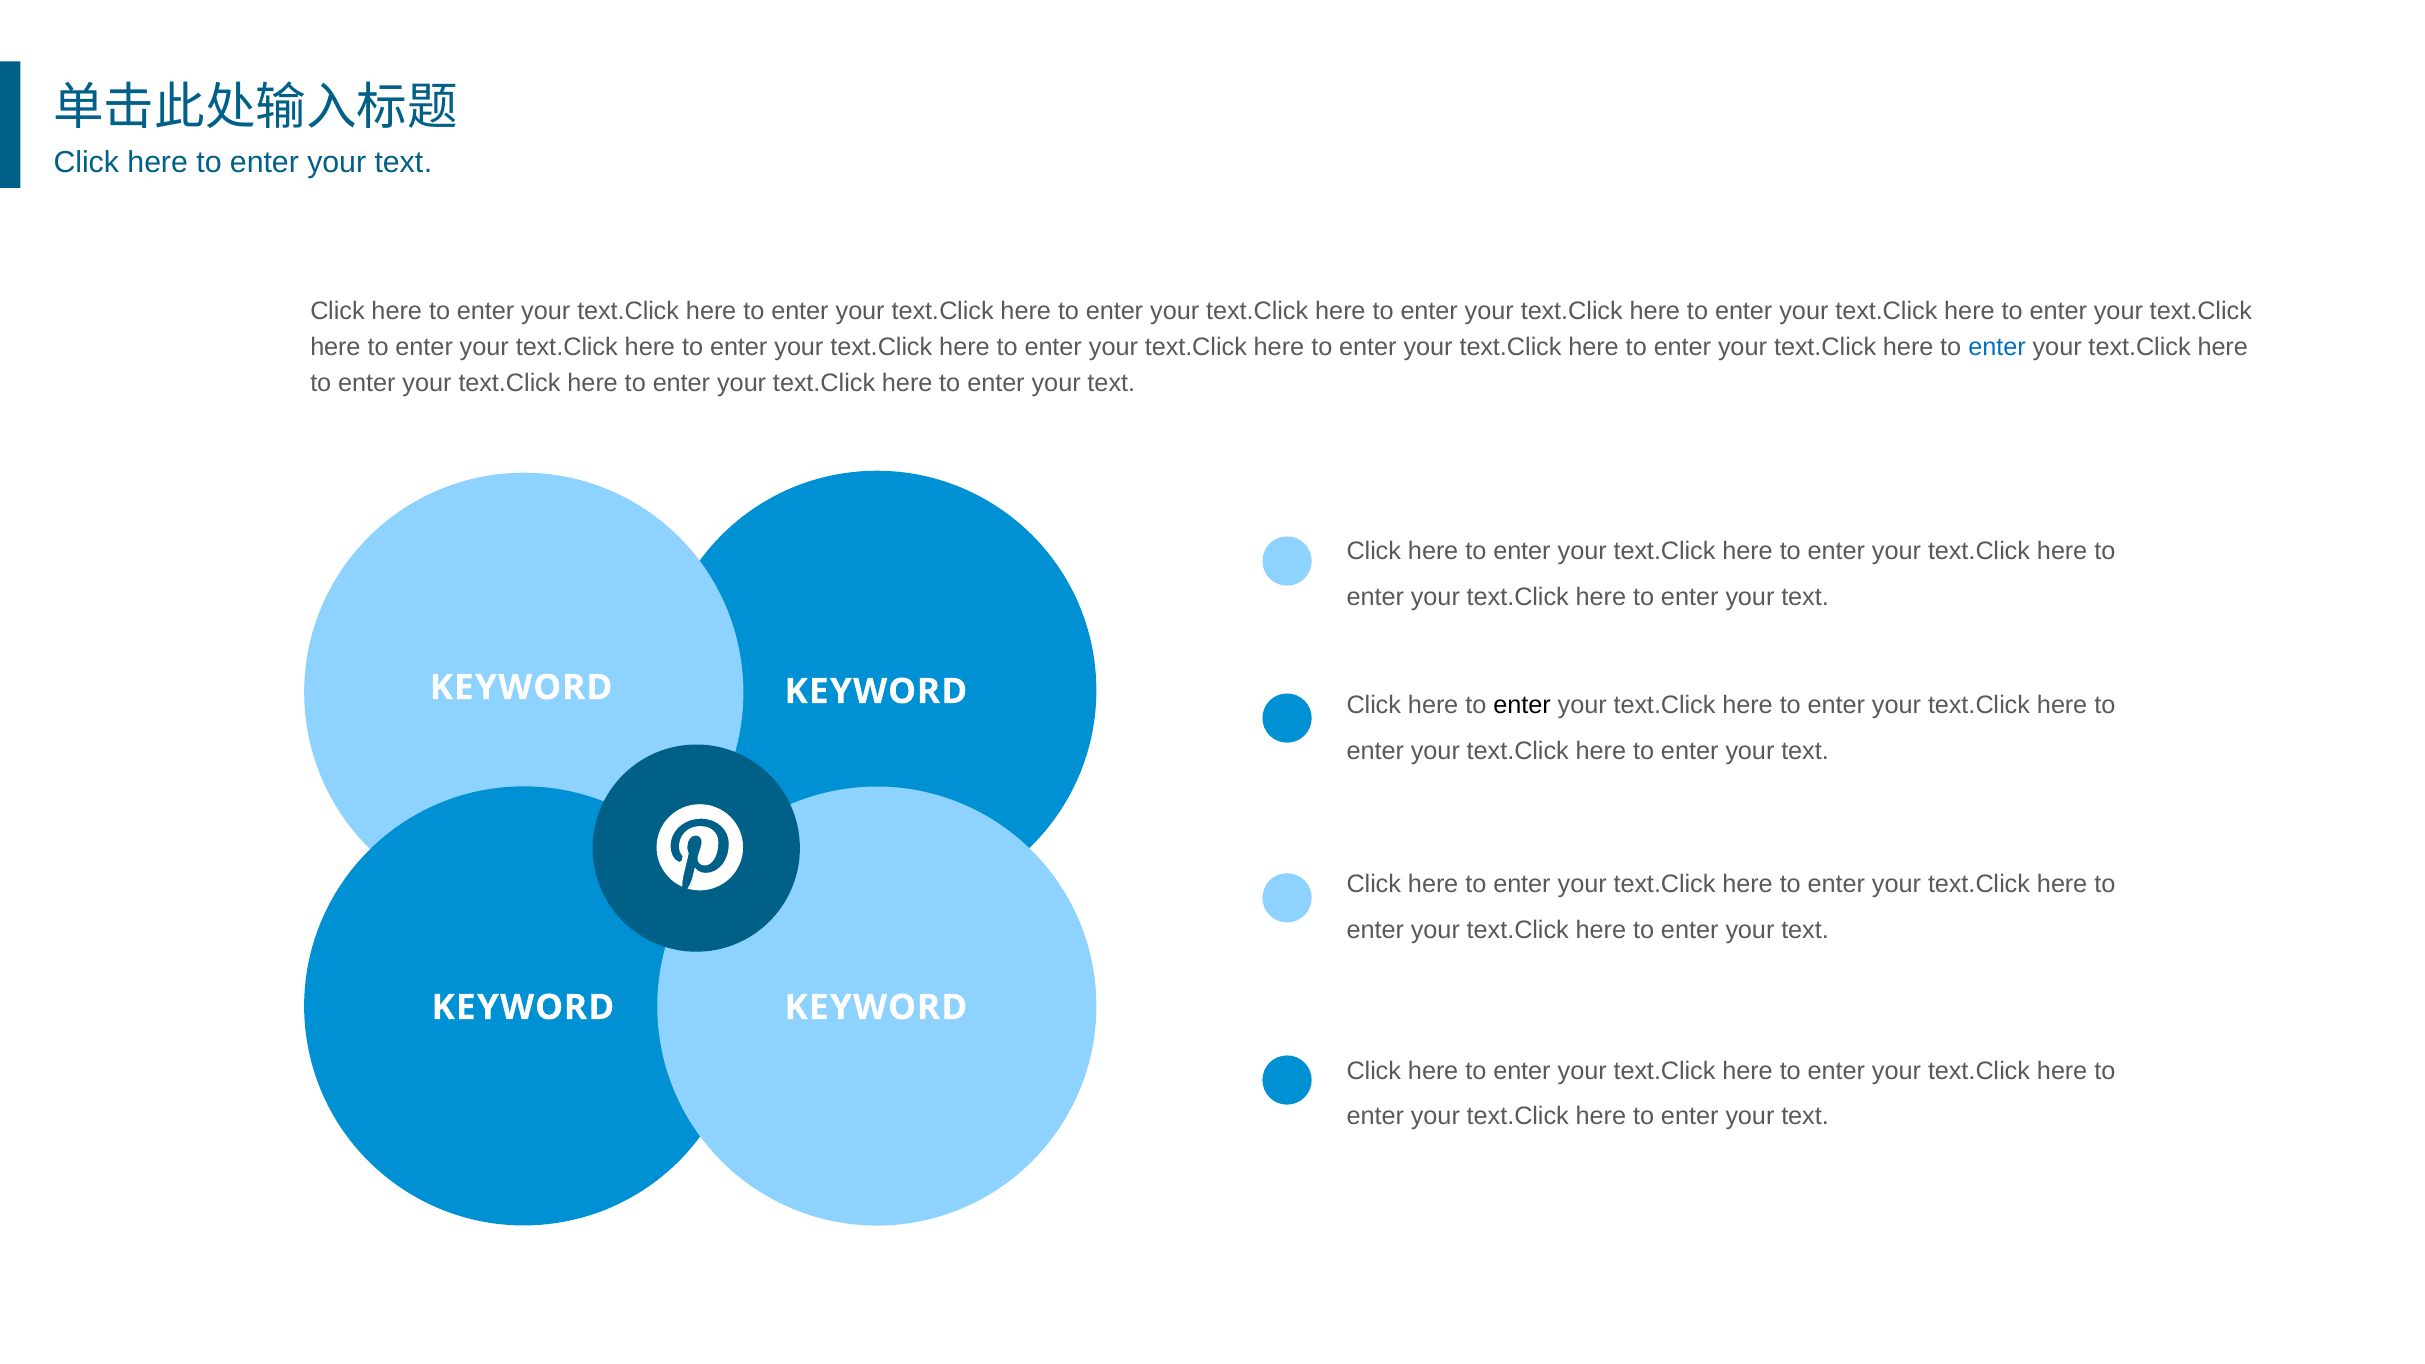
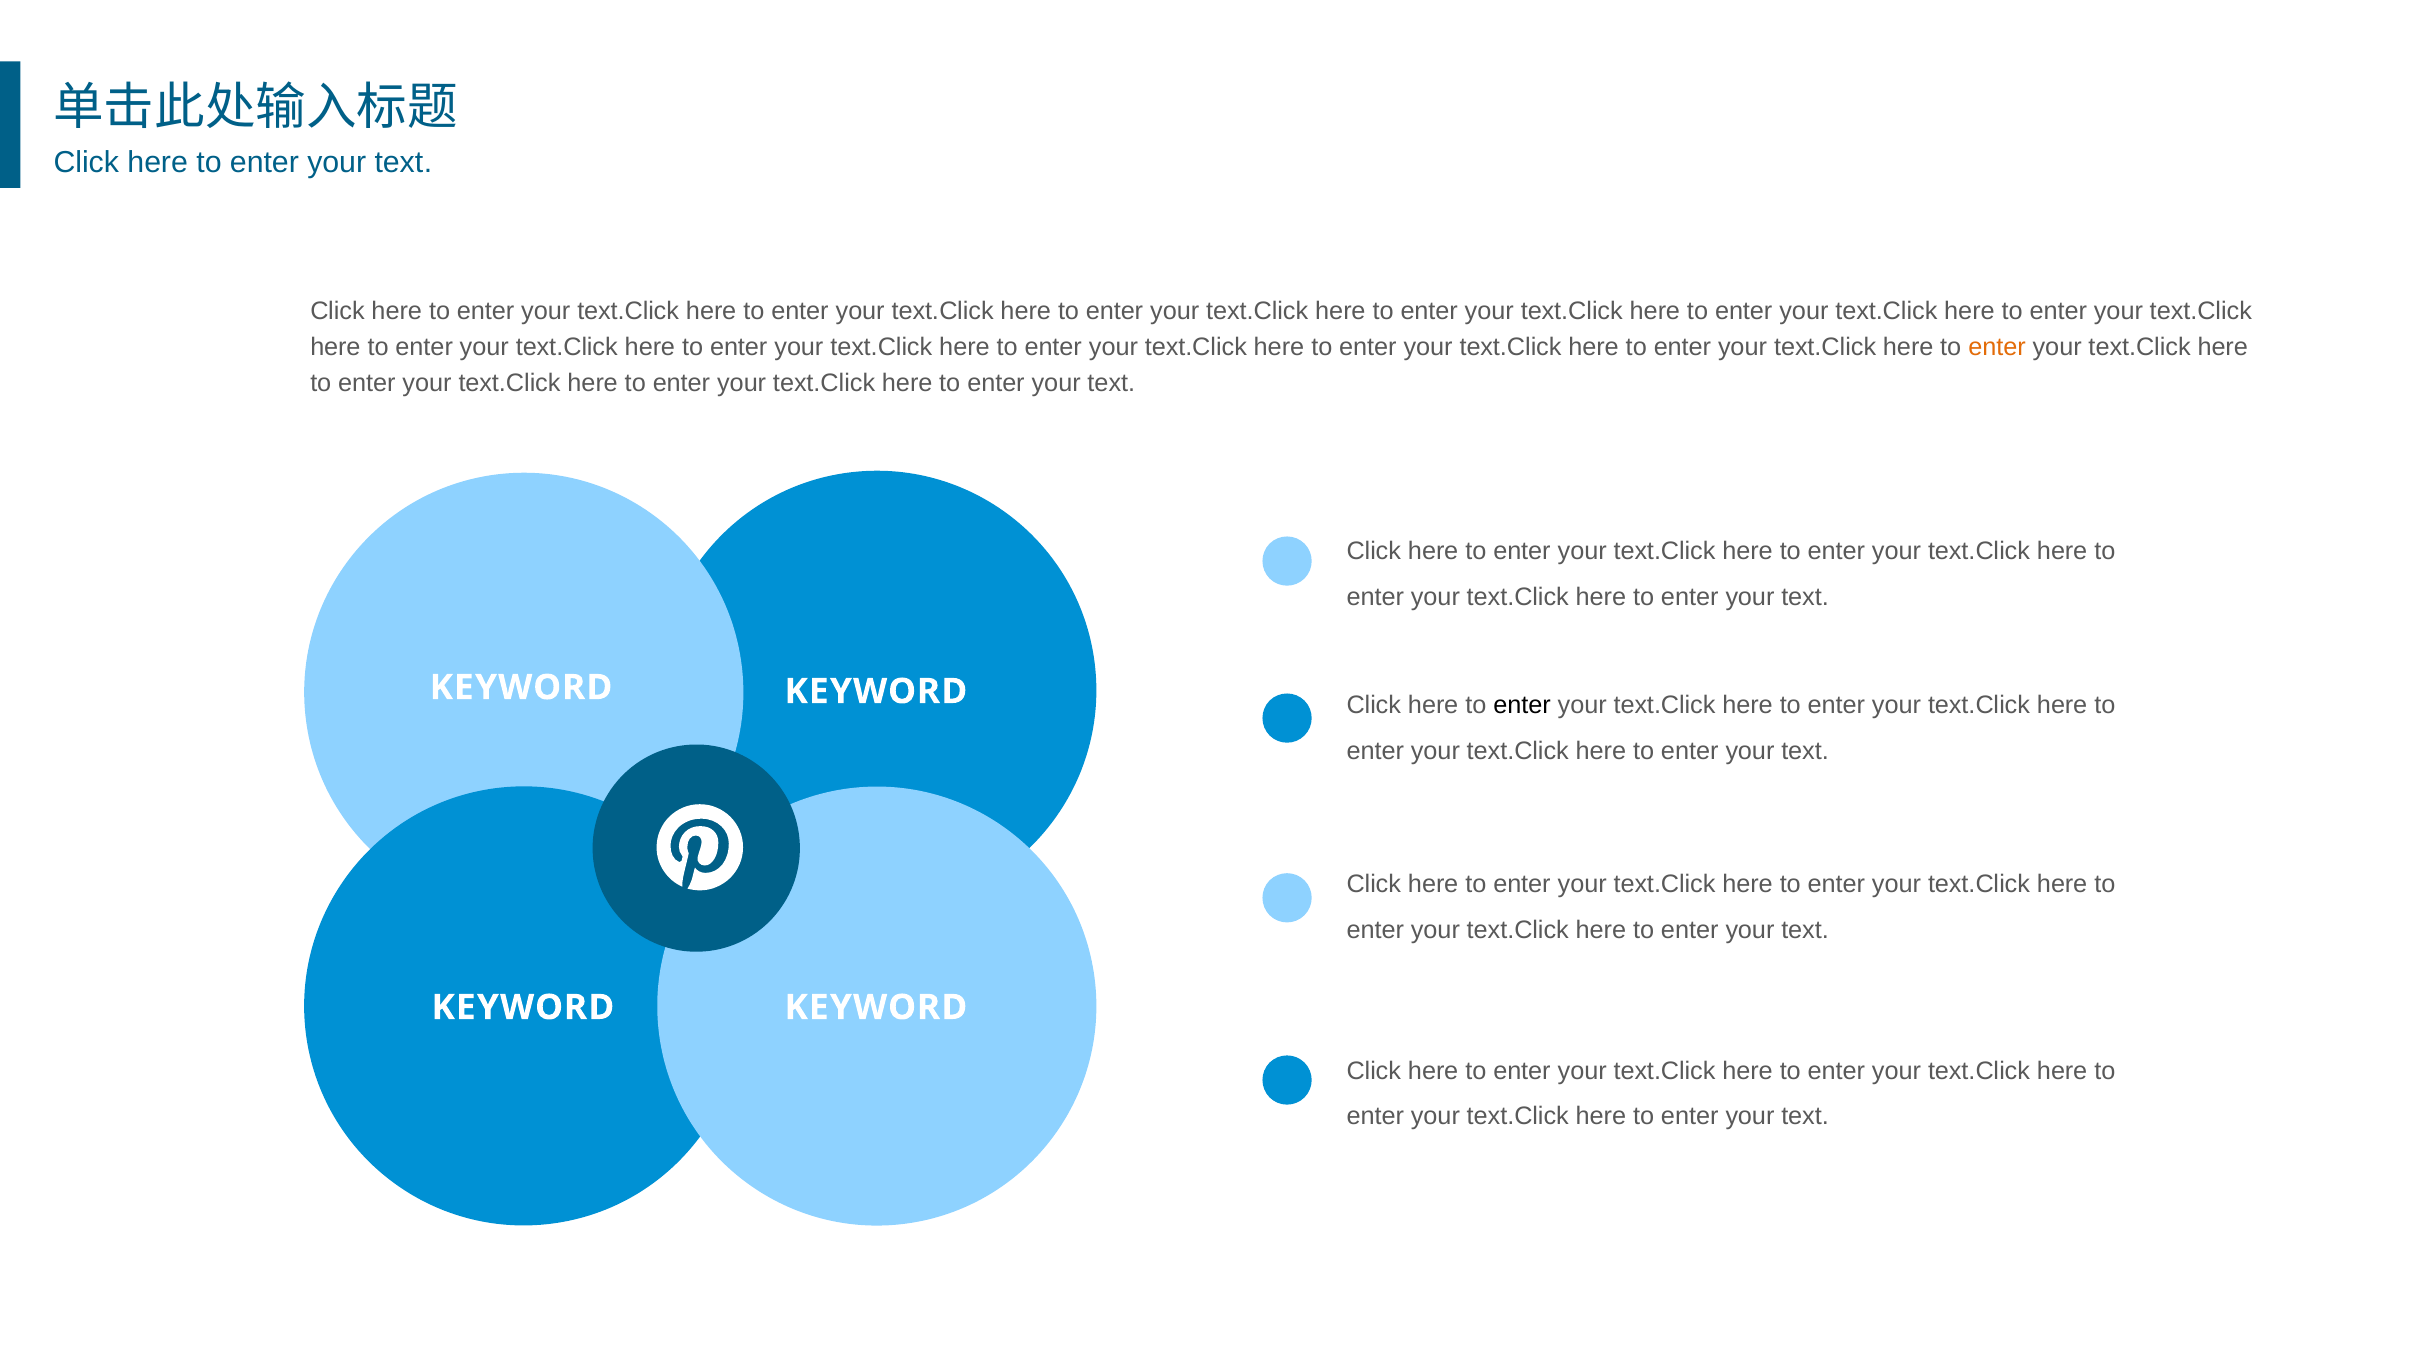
enter colour: blue -> orange (1997, 347)
